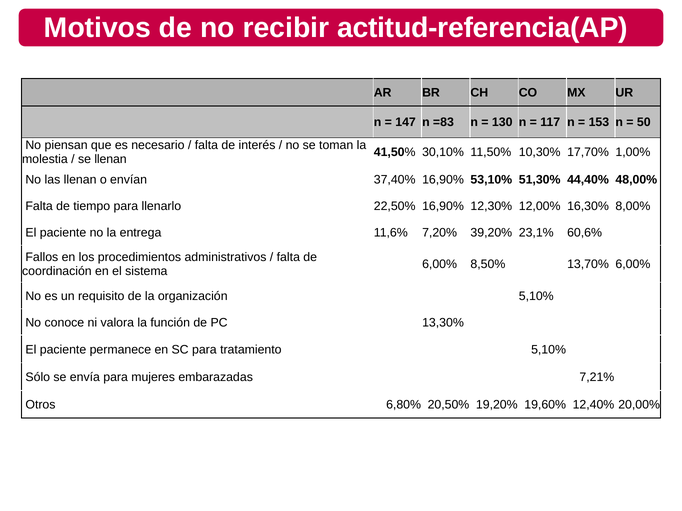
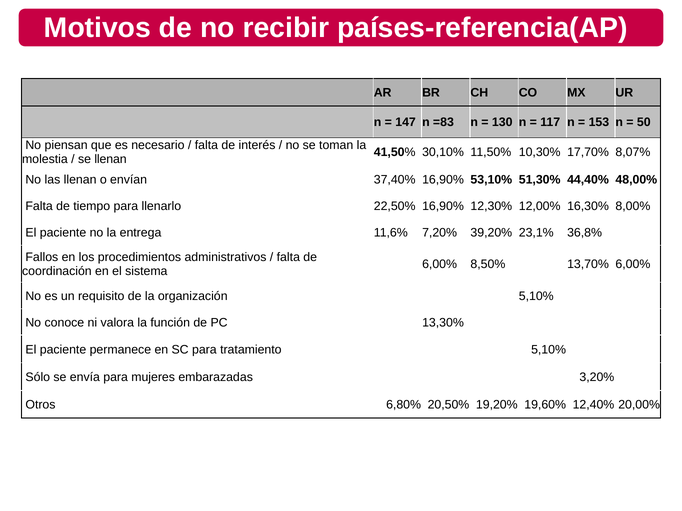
actitud-referencia(AP: actitud-referencia(AP -> países-referencia(AP (482, 28)
1,00%: 1,00% -> 8,07% (633, 152)
60,6%: 60,6% -> 36,8% (585, 233)
7,21%: 7,21% -> 3,20% (597, 378)
